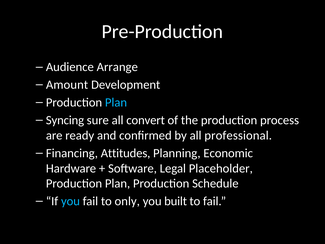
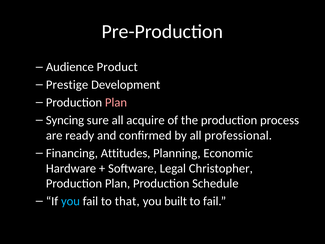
Arrange: Arrange -> Product (117, 67)
Amount: Amount -> Prestige (67, 85)
Plan colour: light blue -> pink (116, 102)
convert: convert -> acquire (146, 120)
Placeholder: Placeholder -> Christopher (221, 168)
only: only -> that (127, 201)
